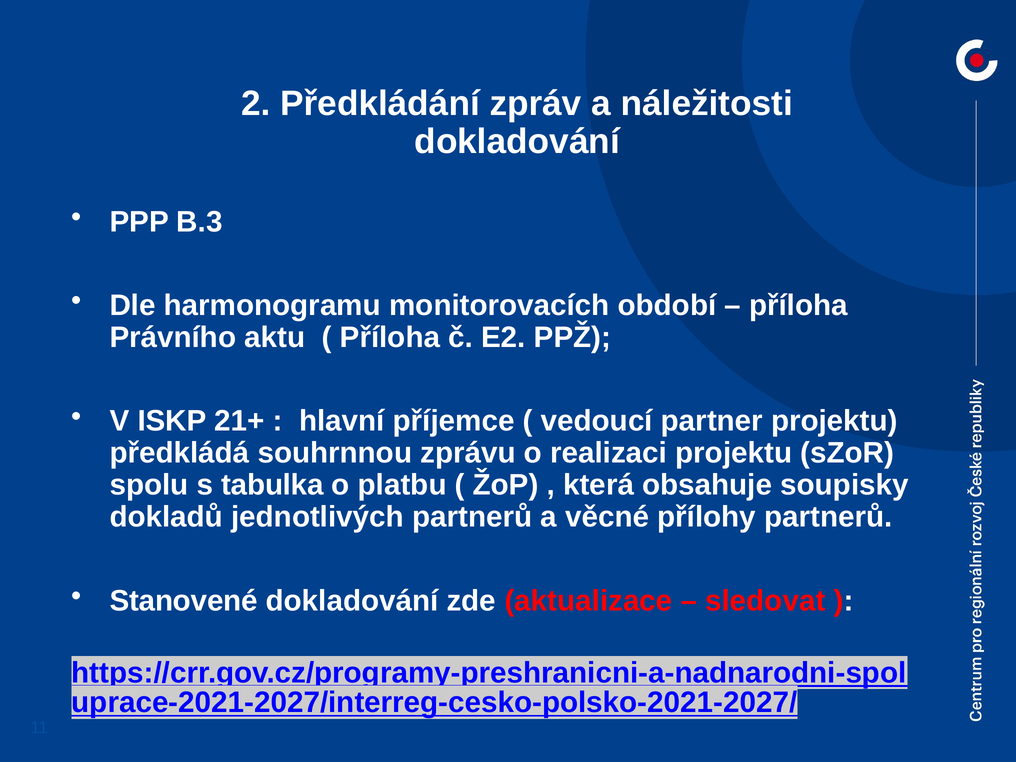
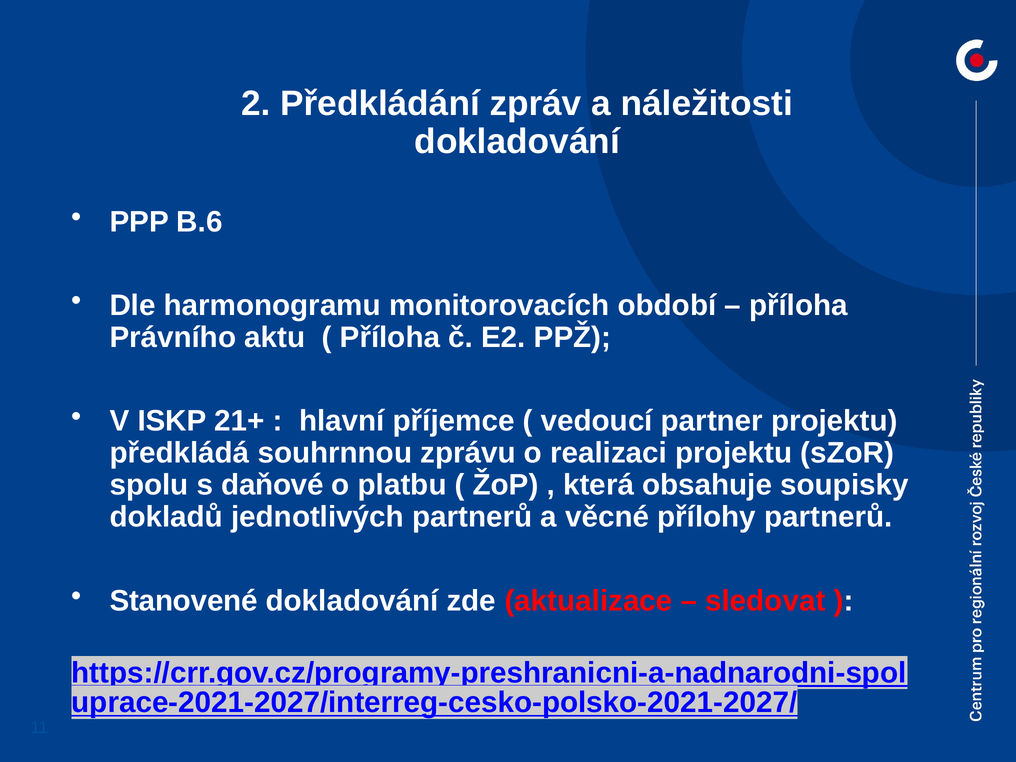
B.3: B.3 -> B.6 (200, 222)
tabulka: tabulka -> daňové (272, 485)
